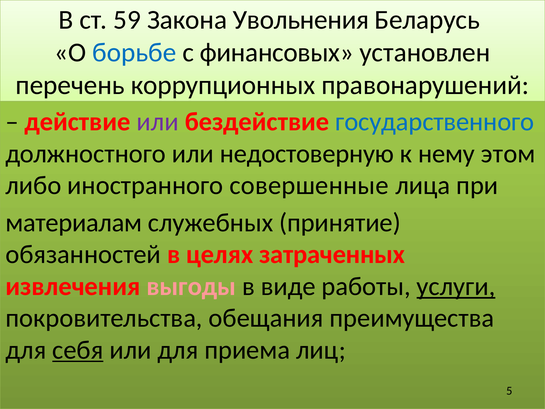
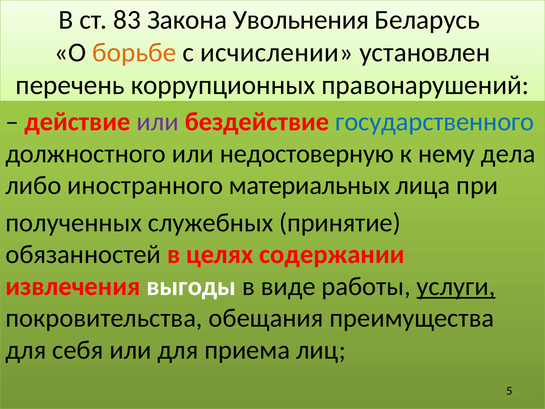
59: 59 -> 83 (127, 20)
борьбе colour: blue -> orange (134, 53)
финансовых: финансовых -> исчислении (277, 53)
этом: этом -> дела (508, 154)
совершенные: совершенные -> материальных (309, 185)
материалам: материалам -> полученных (74, 223)
затраченных: затраченных -> содержании (332, 254)
выгоды colour: pink -> white (191, 286)
себя underline: present -> none (78, 350)
